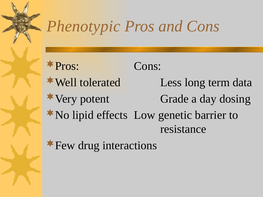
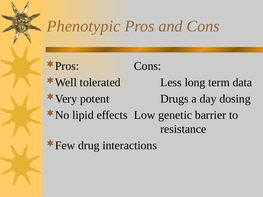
Grade: Grade -> Drugs (174, 99)
